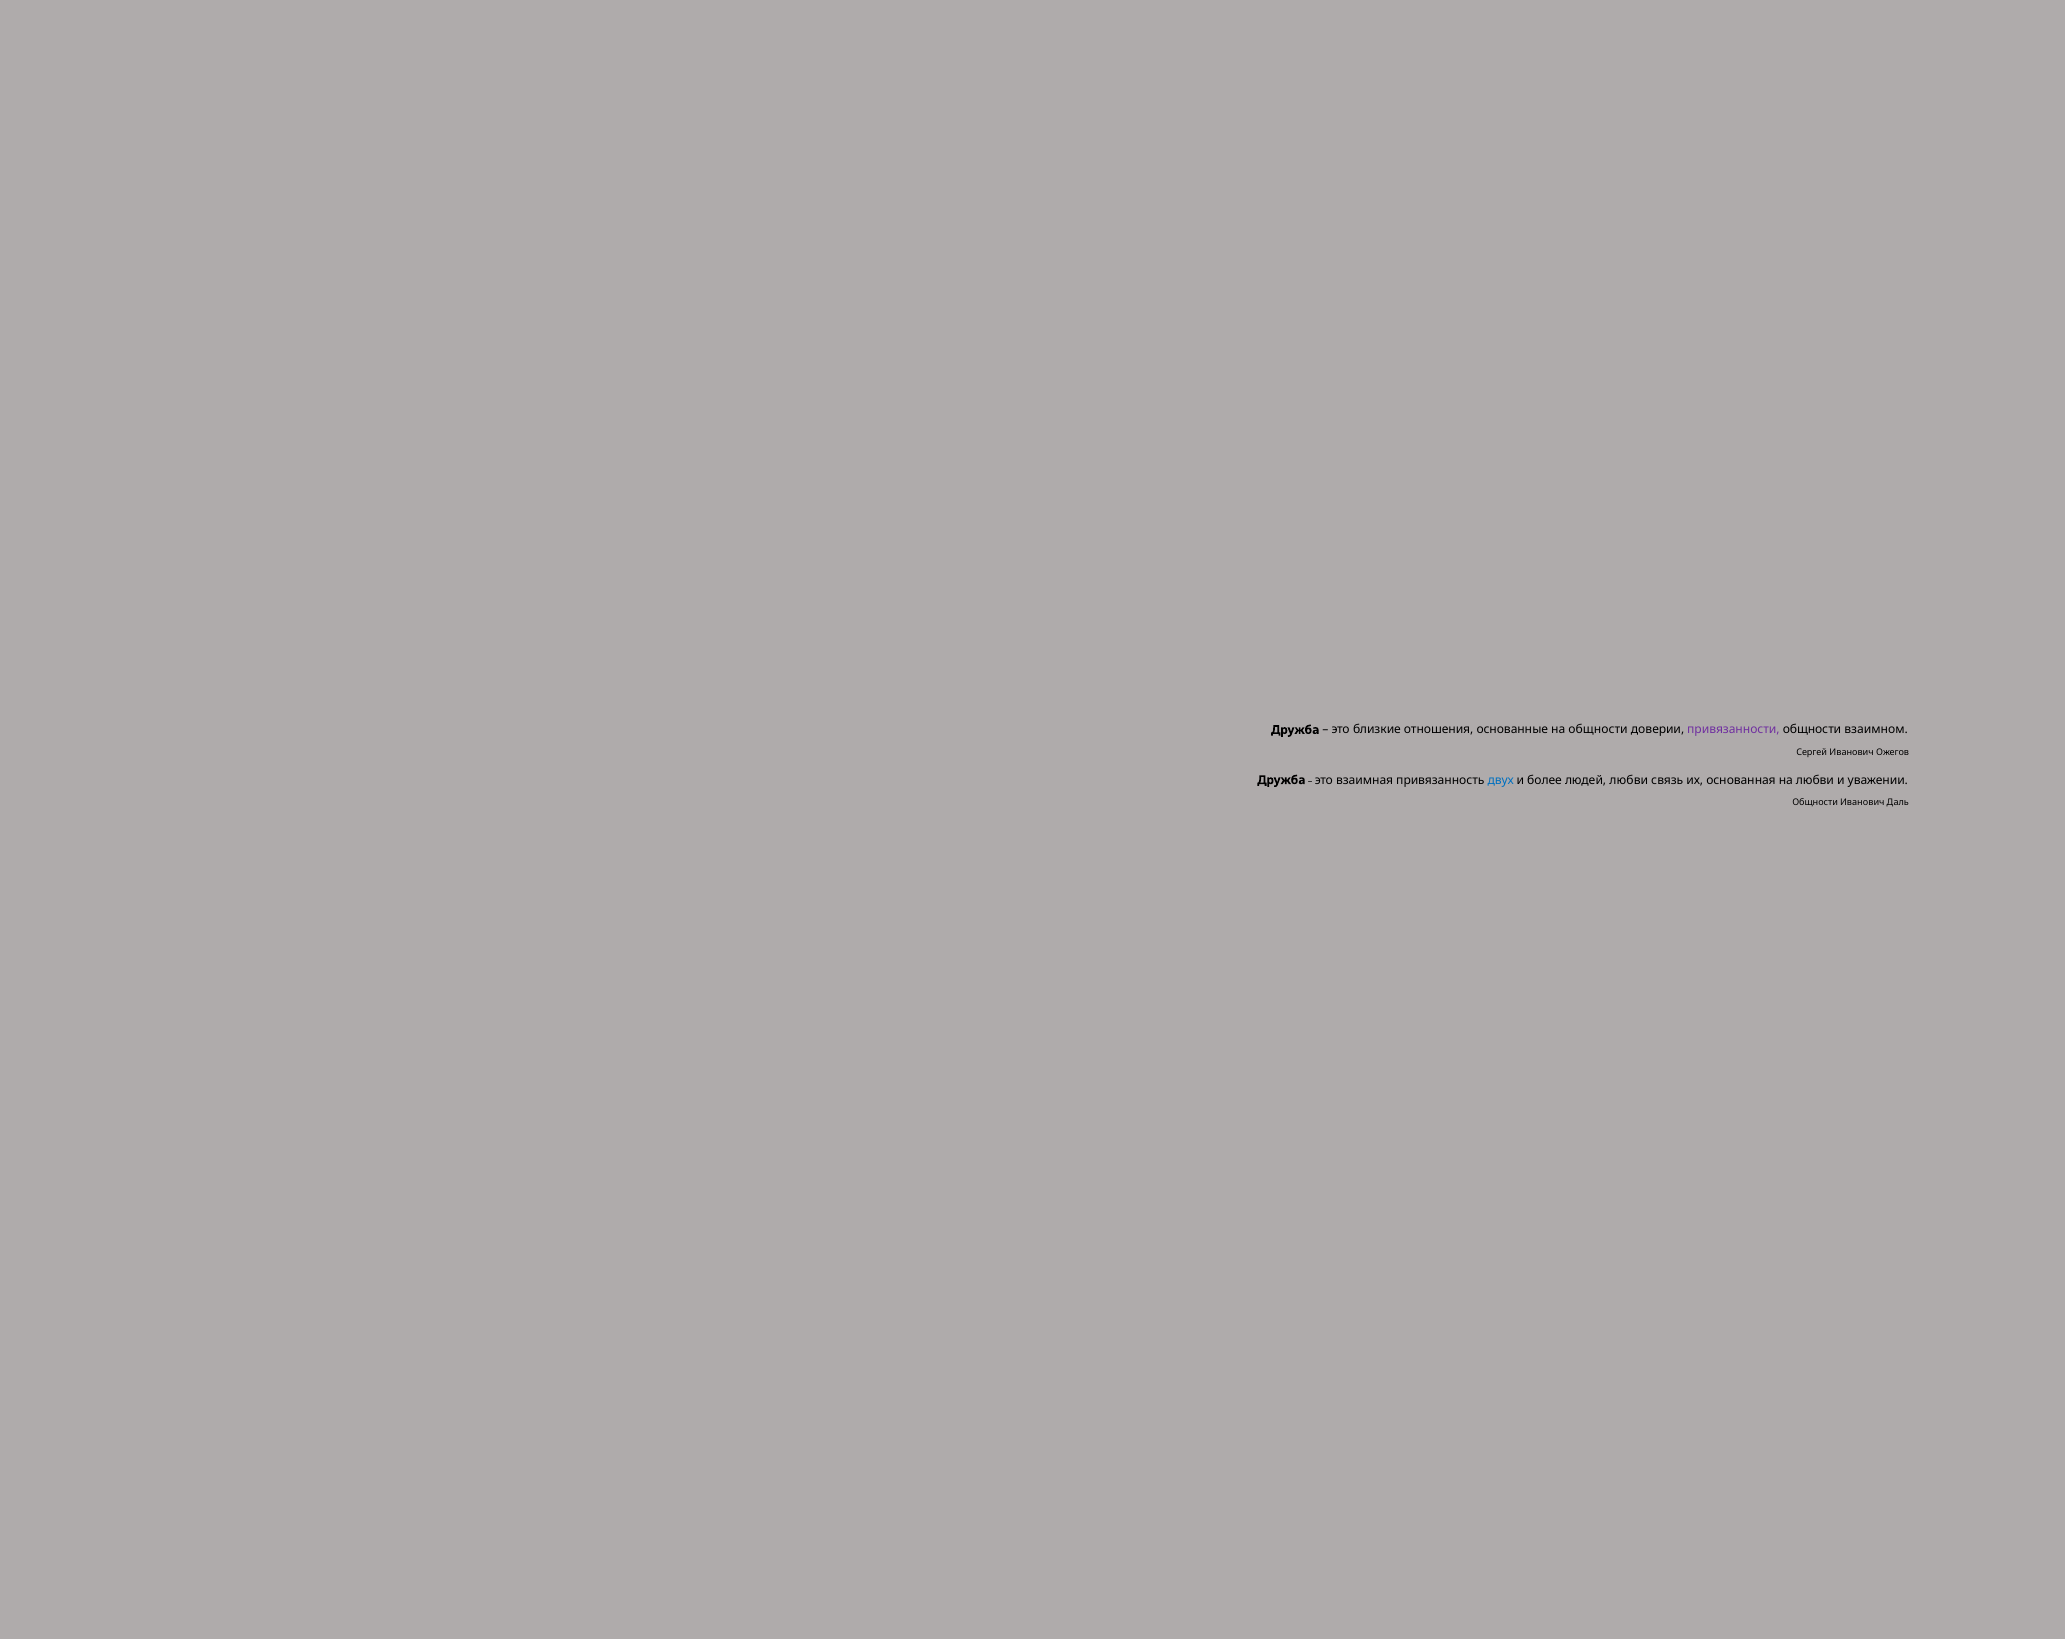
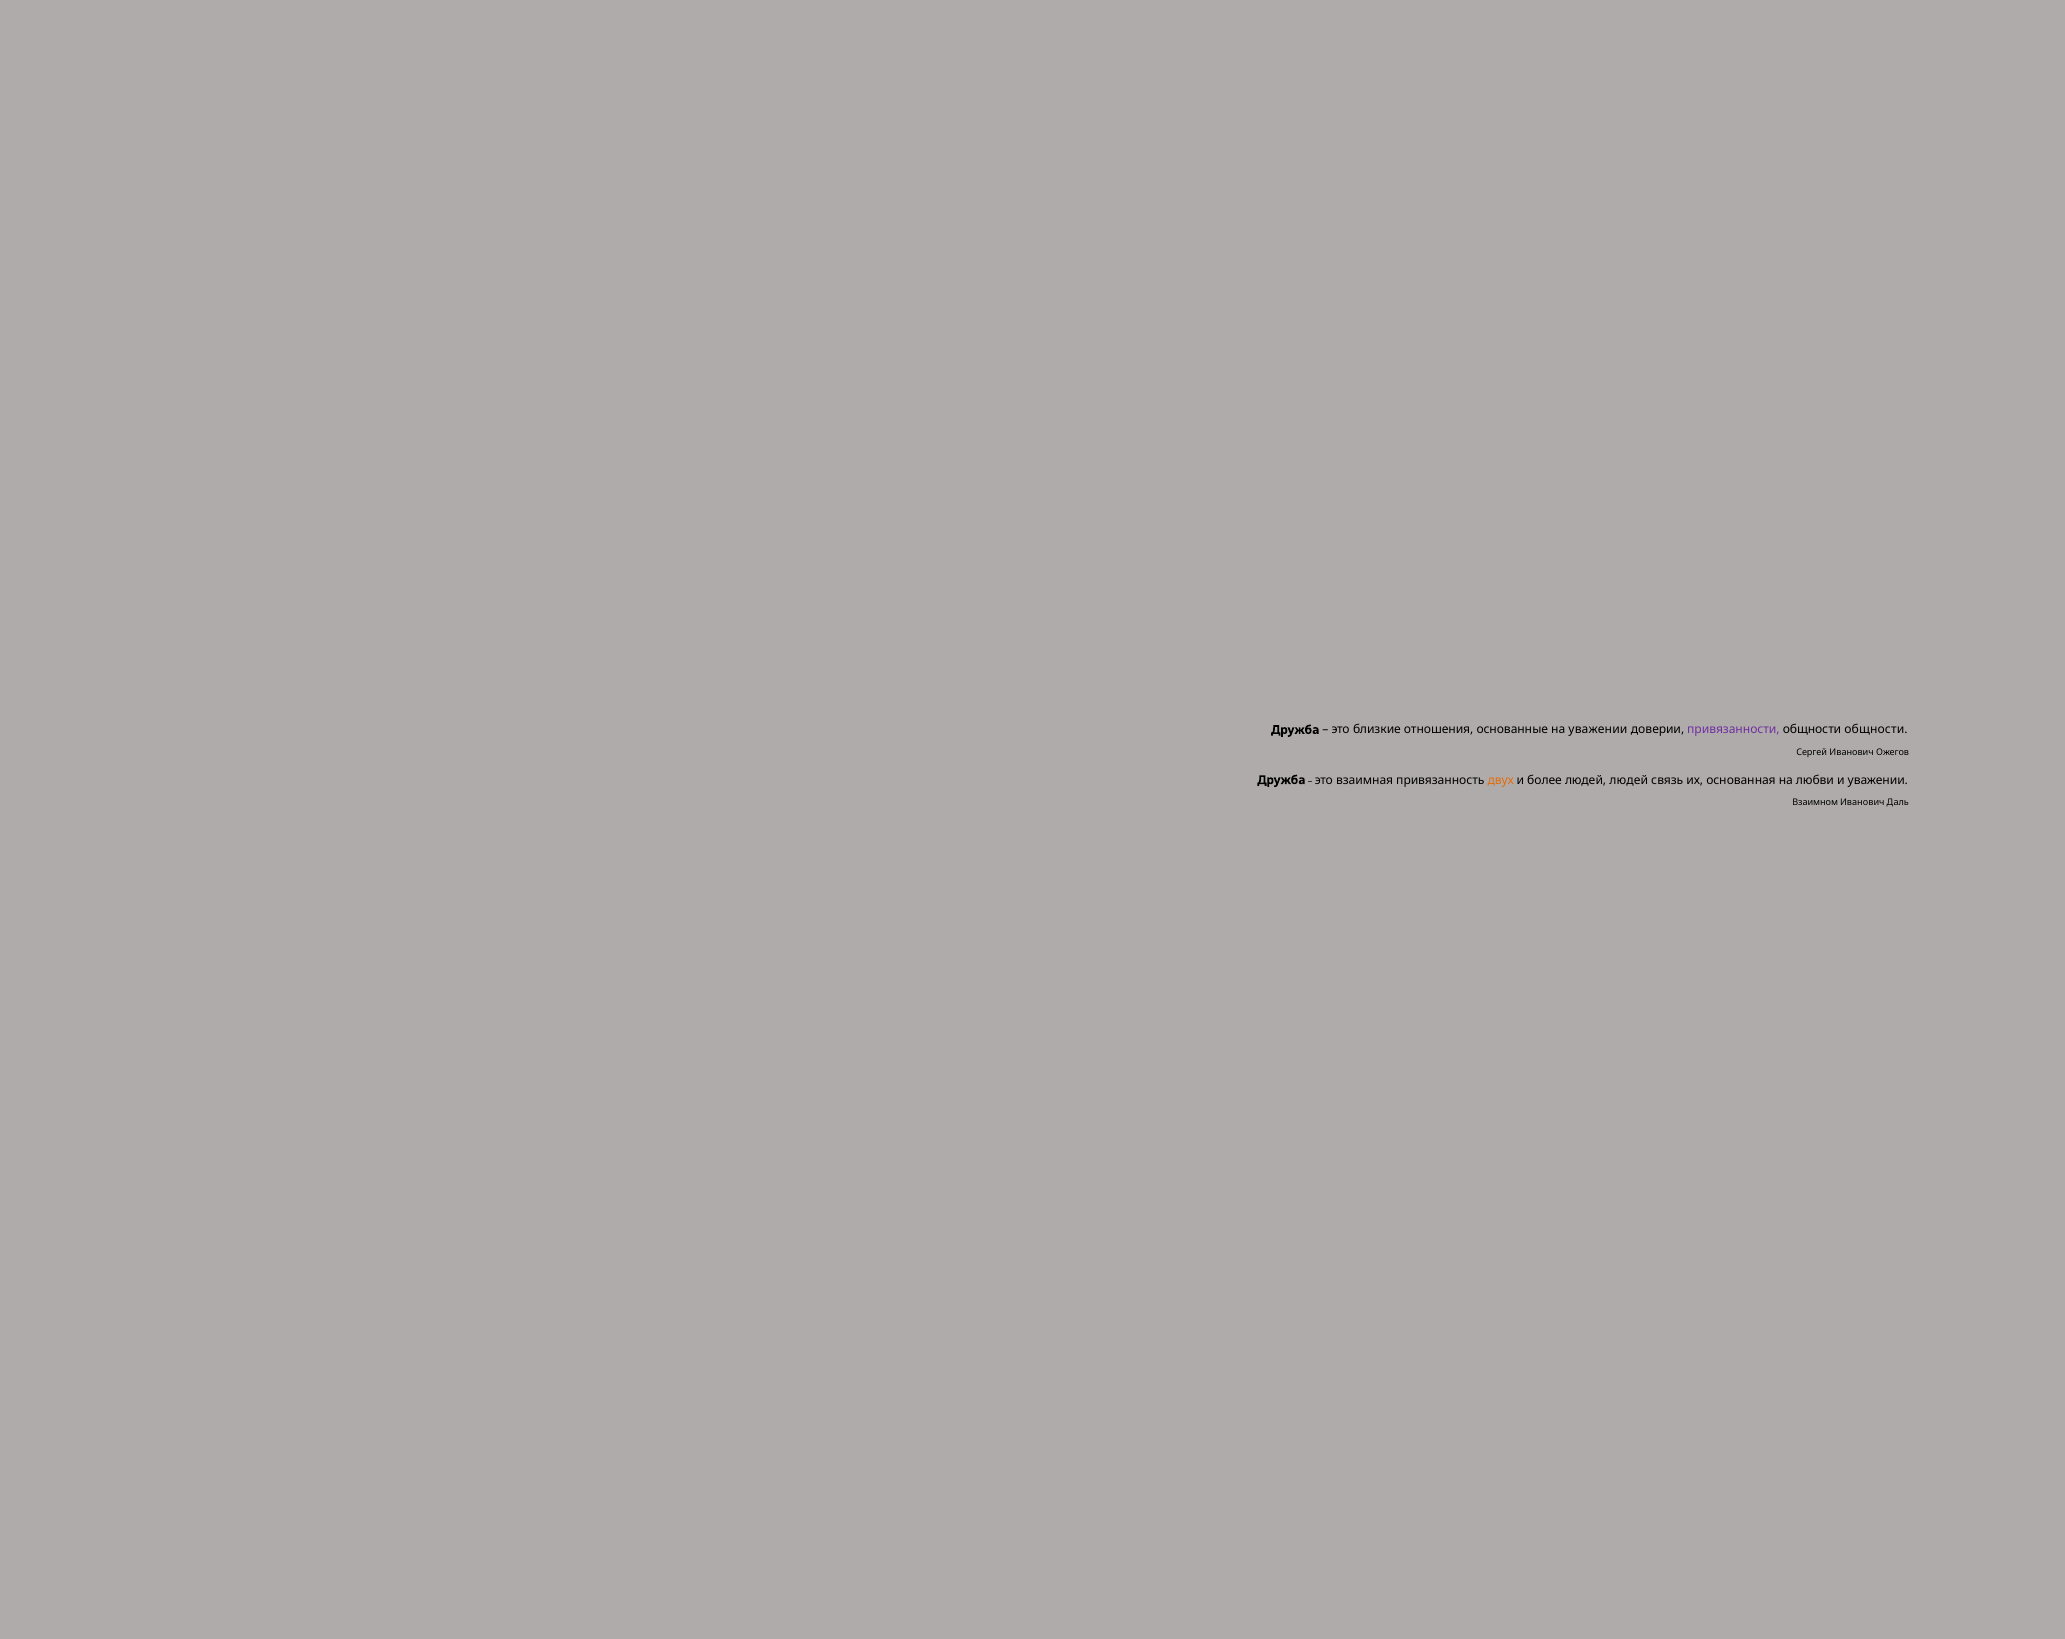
на общности: общности -> уважении (1598, 730)
общности взаимном: взаимном -> общности (1876, 730)
двух colour: blue -> orange (1501, 780)
людей любви: любви -> людей (1629, 780)
Общности: Общности -> Взаимном (1815, 802)
